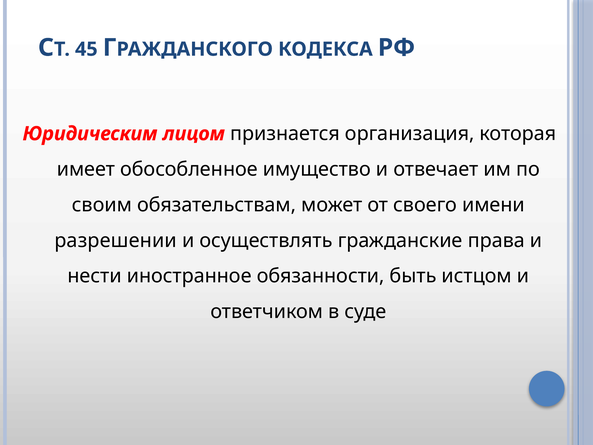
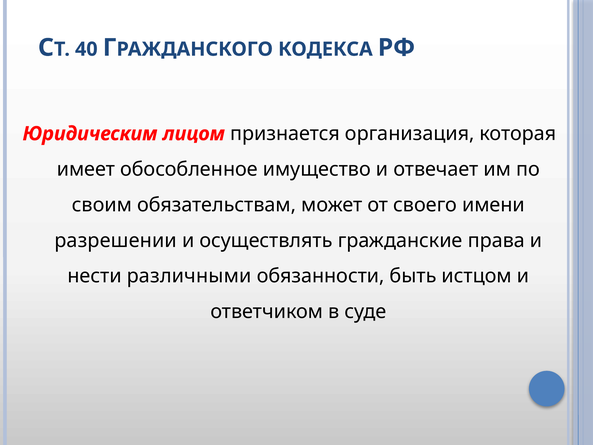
45: 45 -> 40 (86, 49)
иностранное: иностранное -> различными (189, 276)
